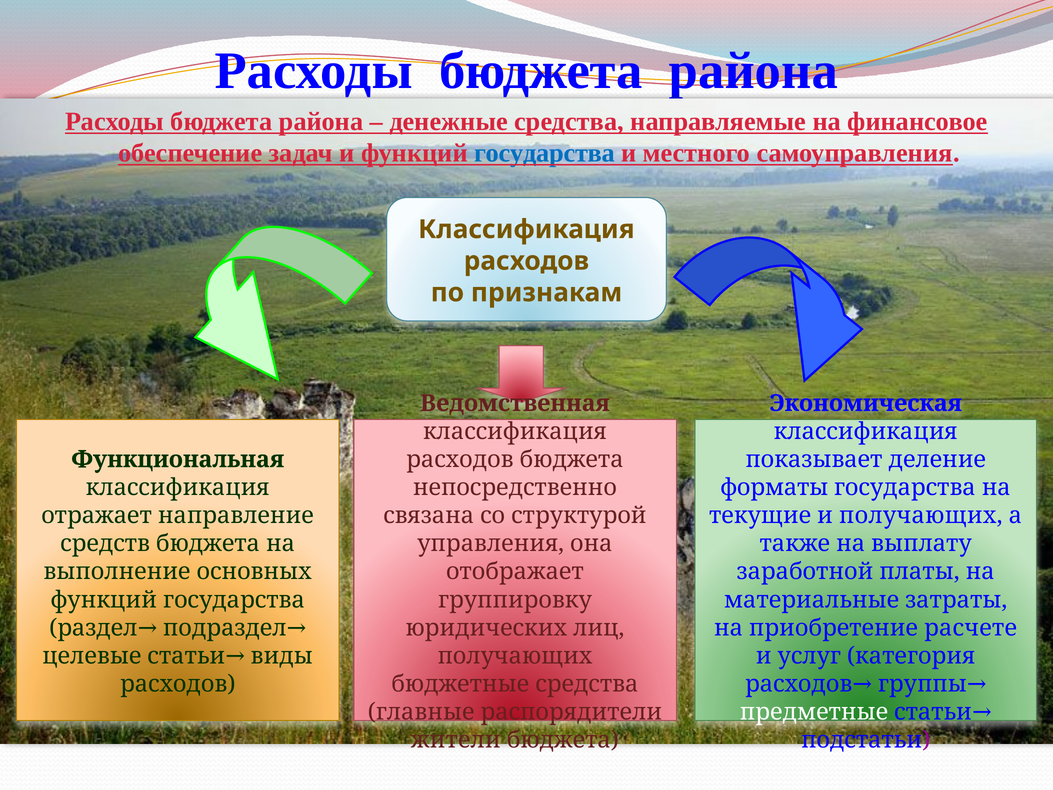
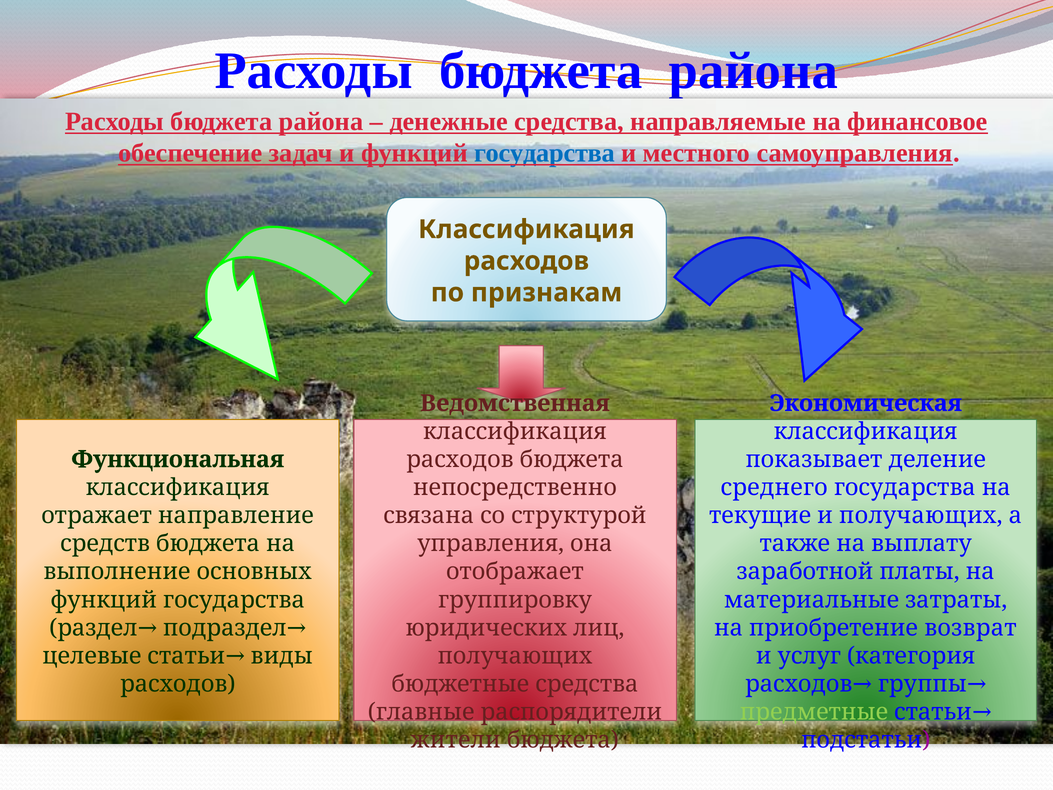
форматы: форматы -> среднего (774, 487)
расчете: расчете -> возврат (971, 628)
предметные colour: white -> light green (814, 712)
